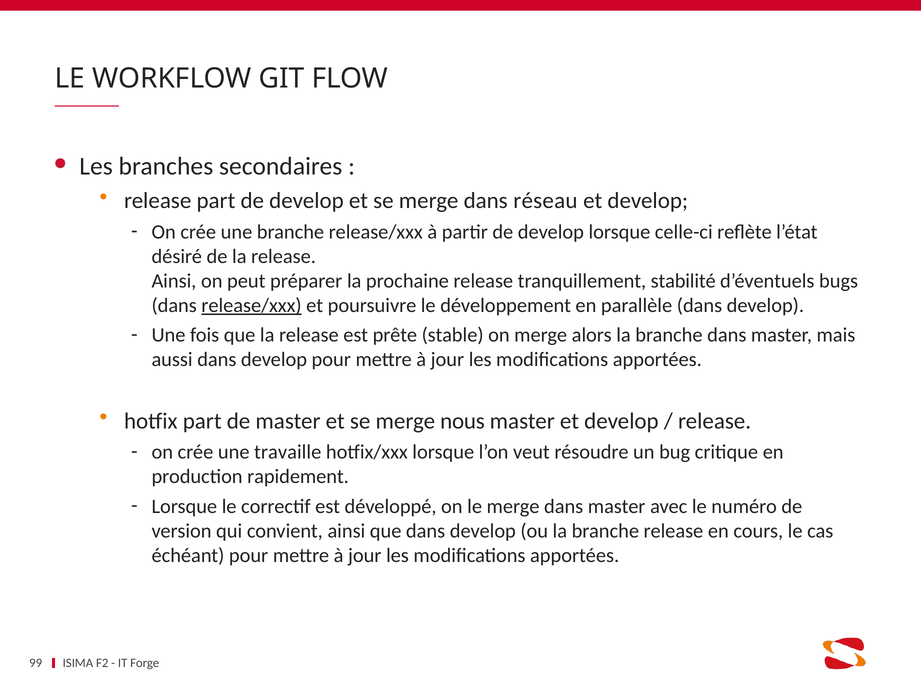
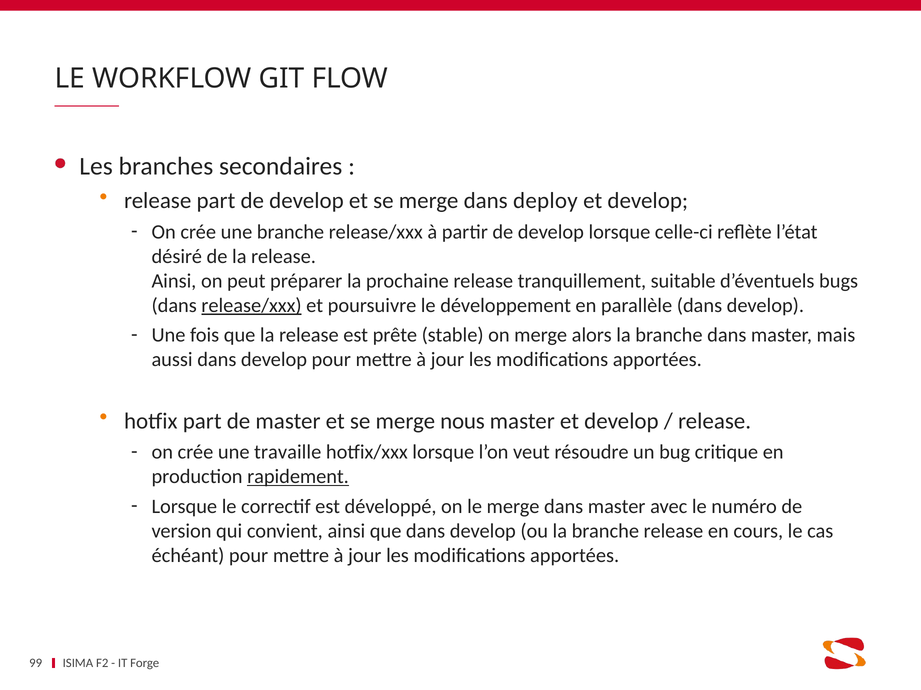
réseau: réseau -> deploy (545, 201)
stabilité: stabilité -> suitable (683, 281)
rapidement underline: none -> present (298, 477)
